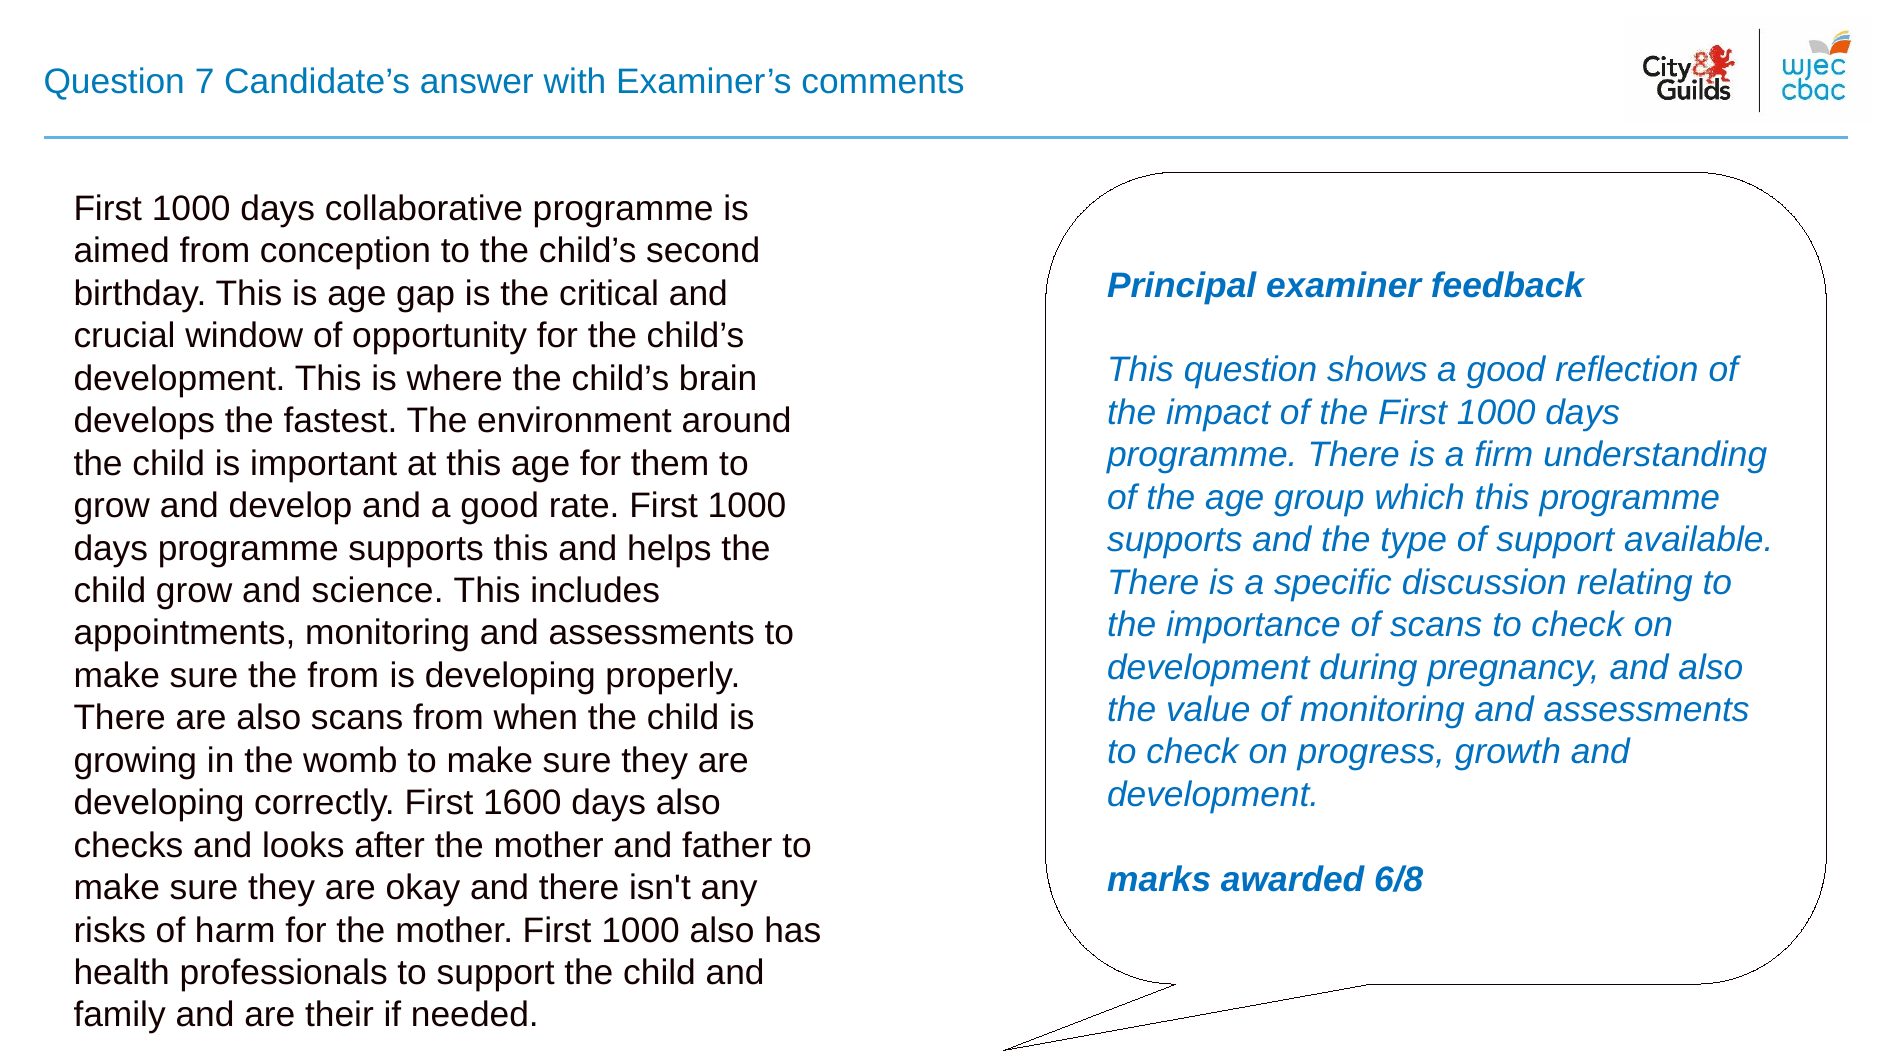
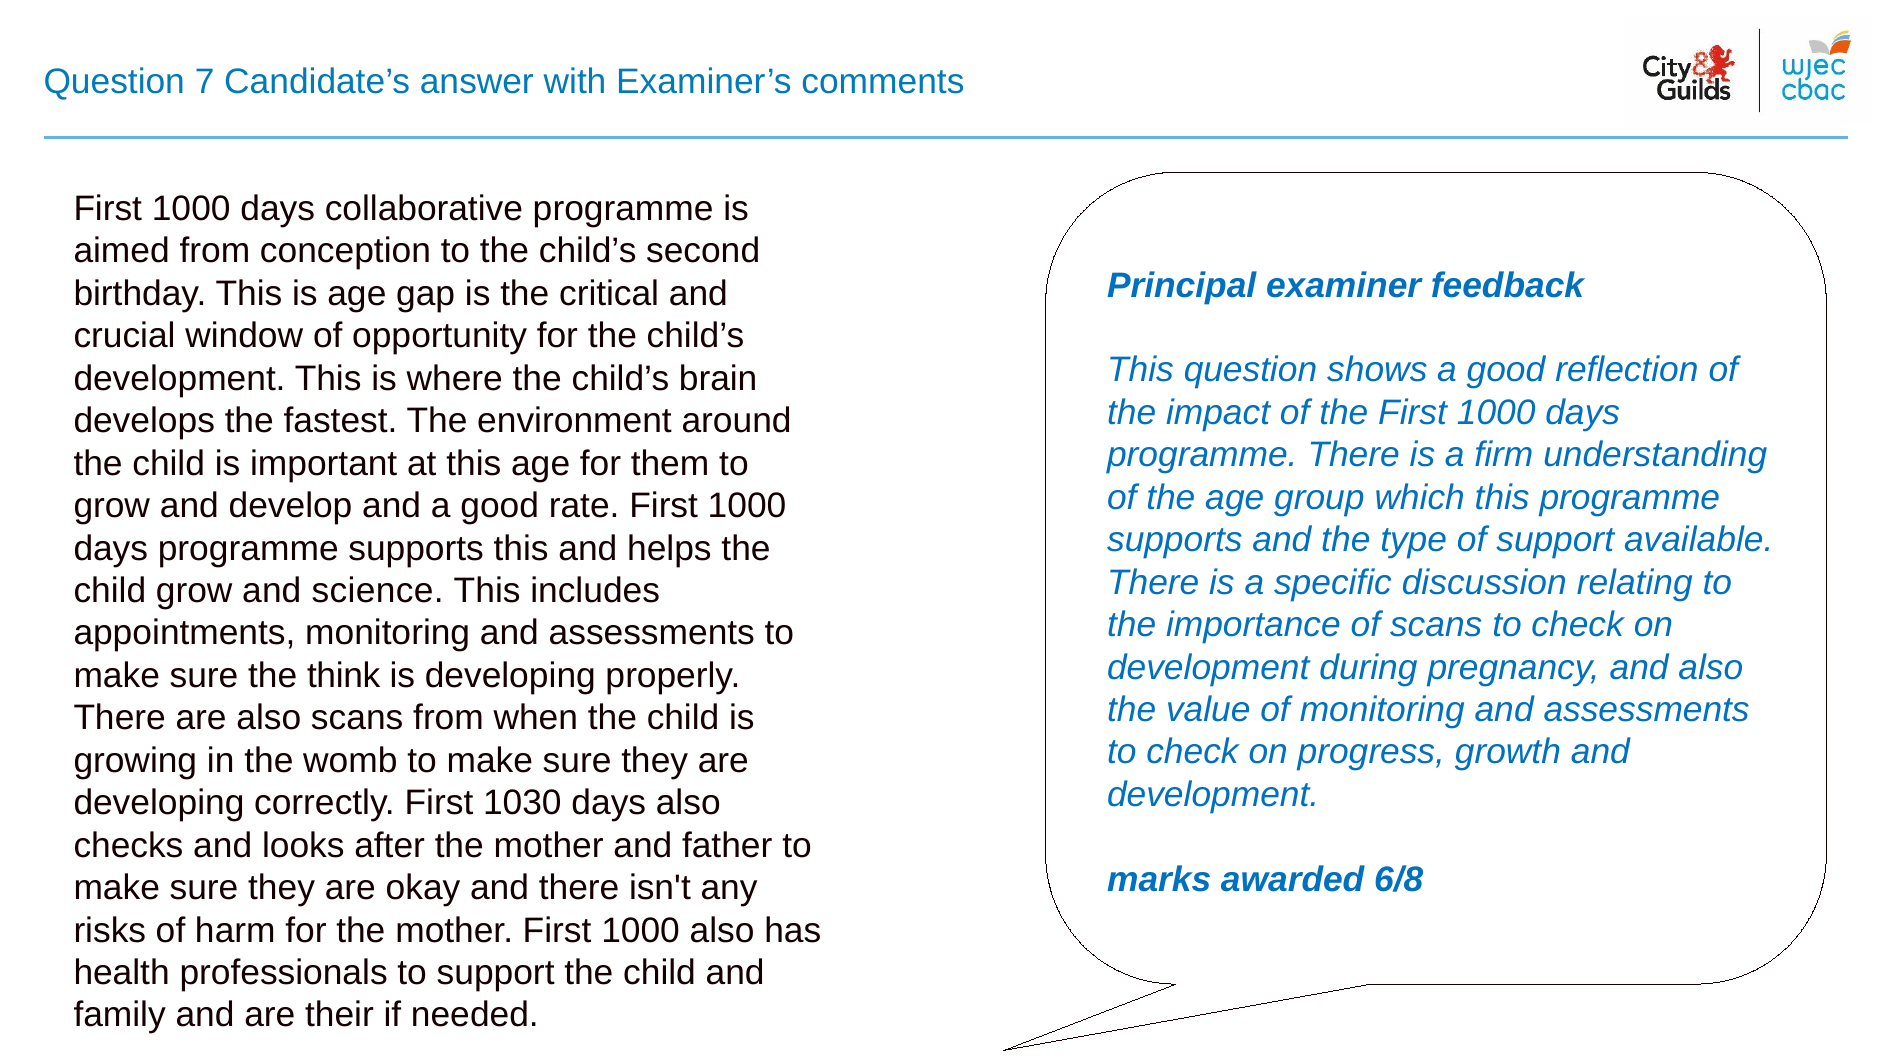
the from: from -> think (344, 676)
1600: 1600 -> 1030 (522, 803)
